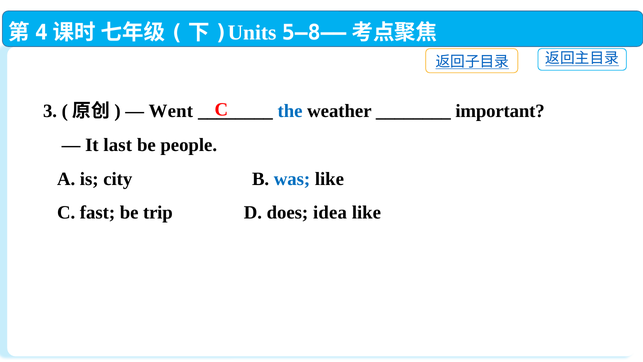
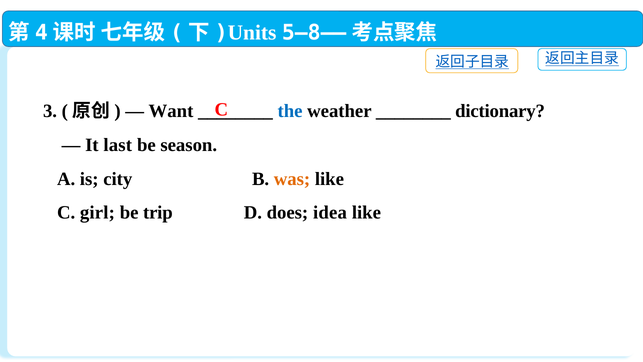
Went: Went -> Want (171, 111)
important: important -> dictionary (500, 111)
people: people -> season (189, 145)
was colour: blue -> orange (292, 179)
fast: fast -> girl (97, 212)
